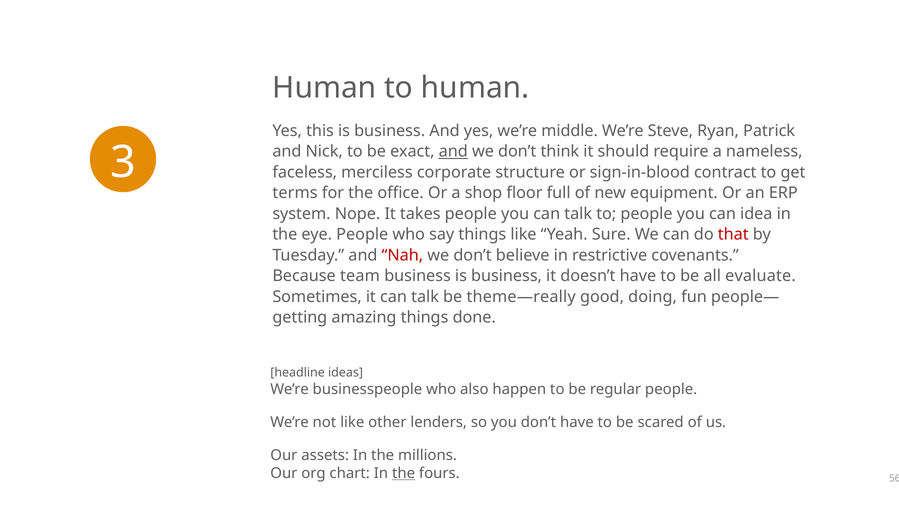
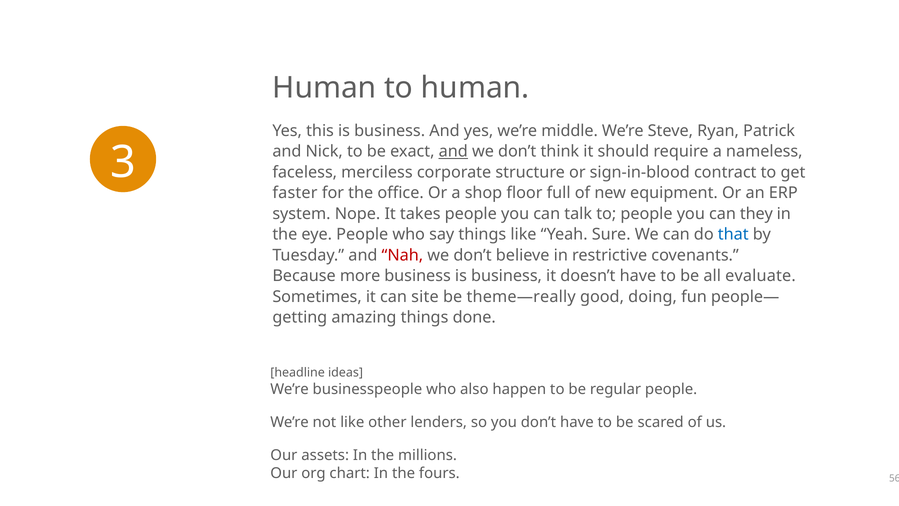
terms: terms -> faster (295, 193)
idea: idea -> they (756, 214)
that colour: red -> blue (733, 234)
team: team -> more (360, 276)
it can talk: talk -> site (425, 297)
the underline: present -> none (404, 473)
